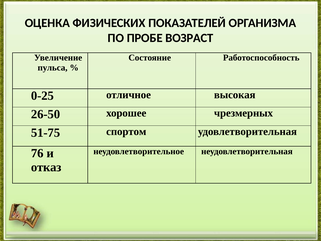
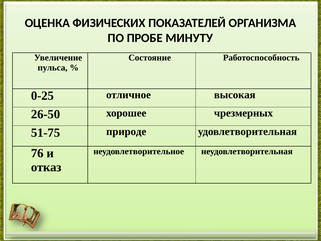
ВОЗРАСТ: ВОЗРАСТ -> МИНУТУ (189, 38)
спортом: спортом -> природе (126, 131)
